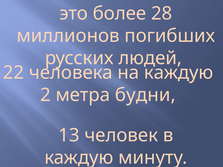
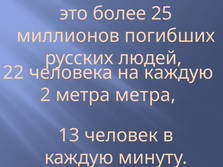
28: 28 -> 25 (162, 14)
метра будни: будни -> метра (145, 95)
